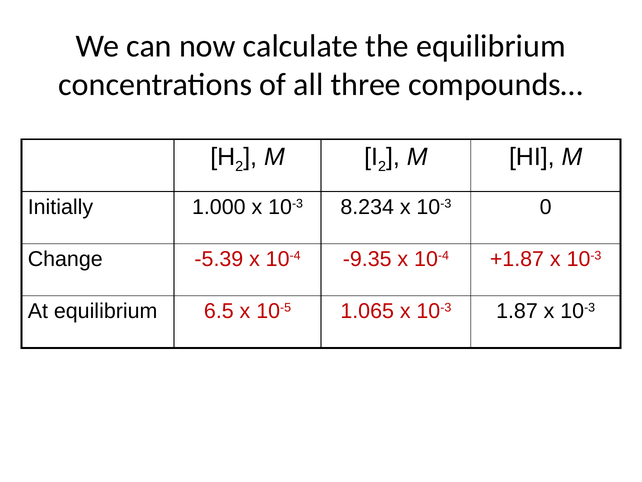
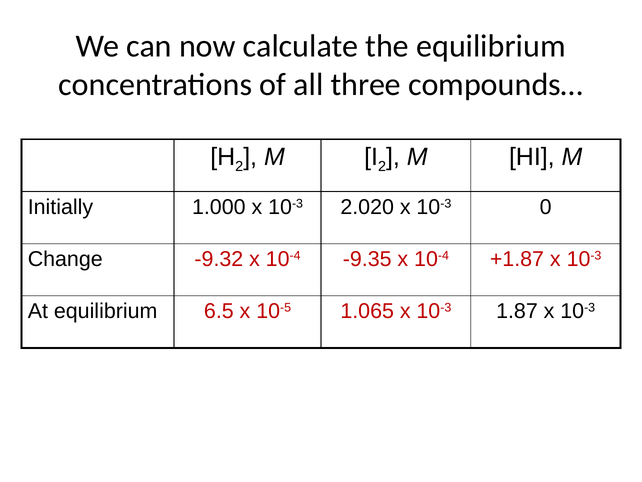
8.234: 8.234 -> 2.020 (367, 207)
-5.39: -5.39 -> -9.32 (219, 259)
